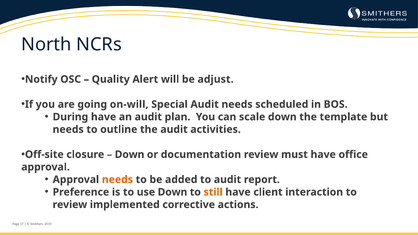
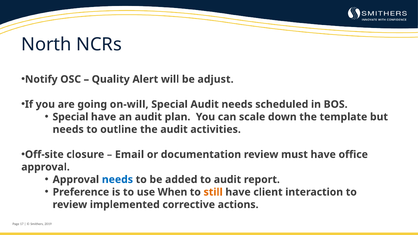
During: During -> Special (70, 117)
Down: Down -> Email (129, 155)
needs colour: orange -> blue (117, 180)
use Down: Down -> When (172, 192)
